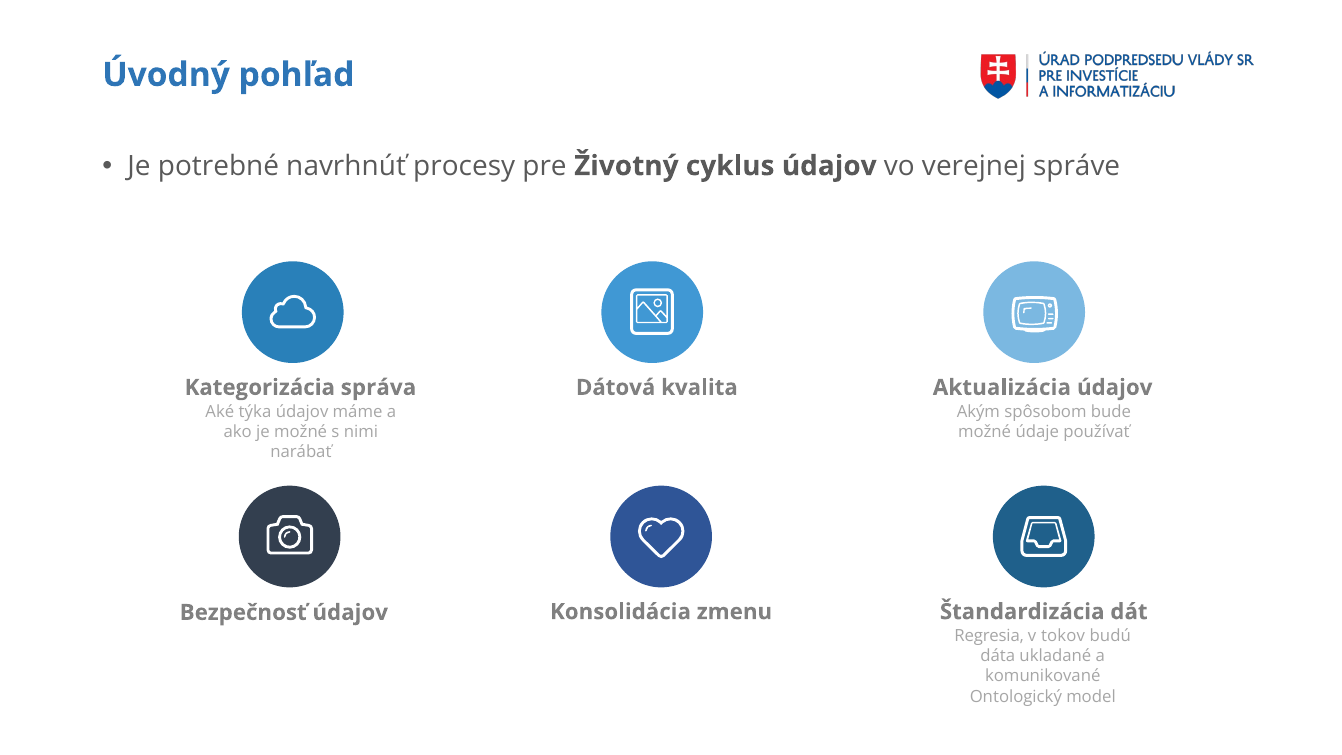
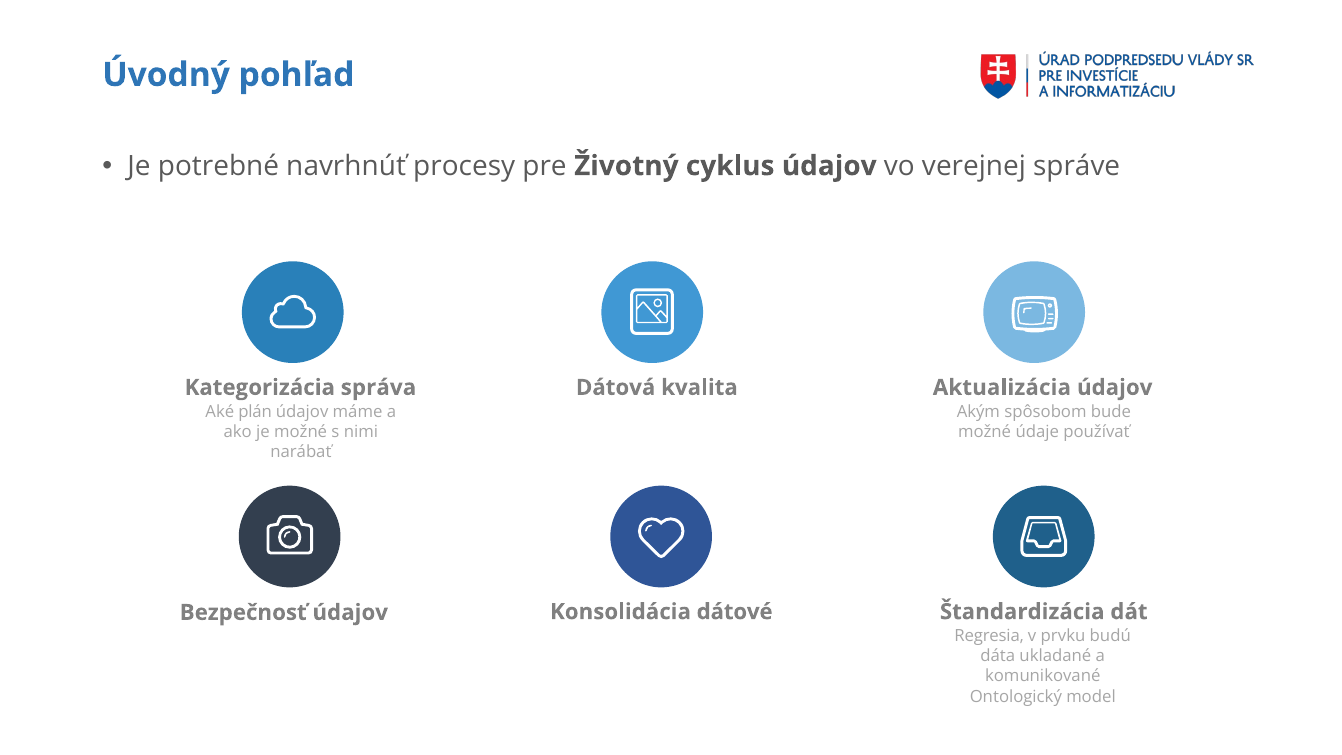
týka: týka -> plán (255, 412)
zmenu: zmenu -> dátové (735, 612)
tokov: tokov -> prvku (1063, 636)
